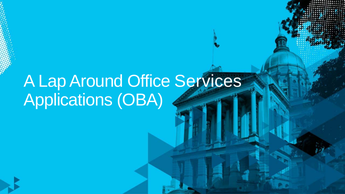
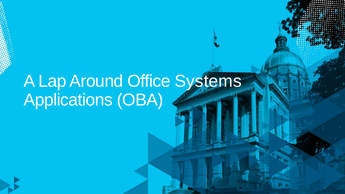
Services: Services -> Systems (208, 81)
